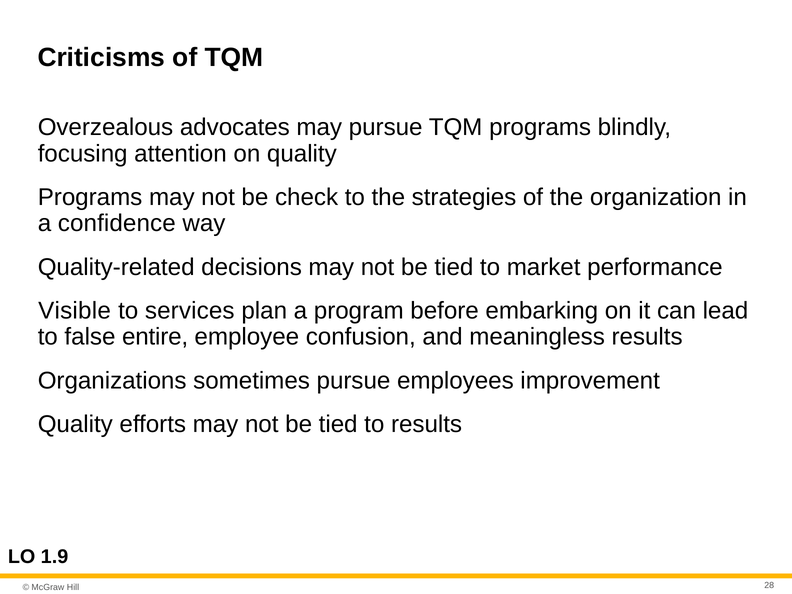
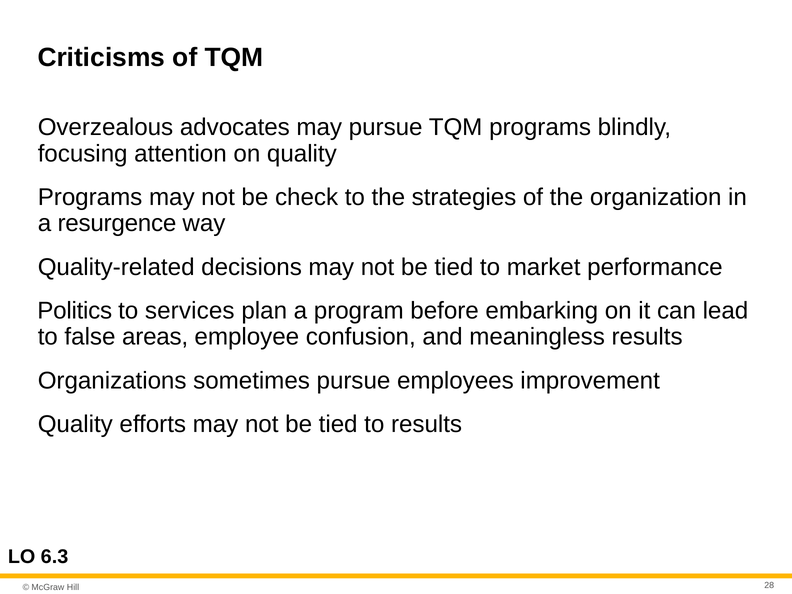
confidence: confidence -> resurgence (117, 223)
Visible: Visible -> Politics (75, 311)
entire: entire -> areas (155, 337)
1.9: 1.9 -> 6.3 (55, 557)
